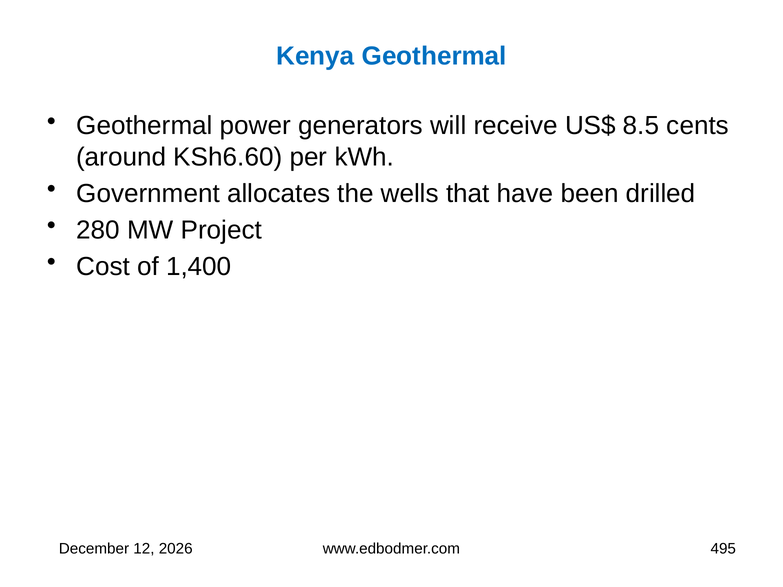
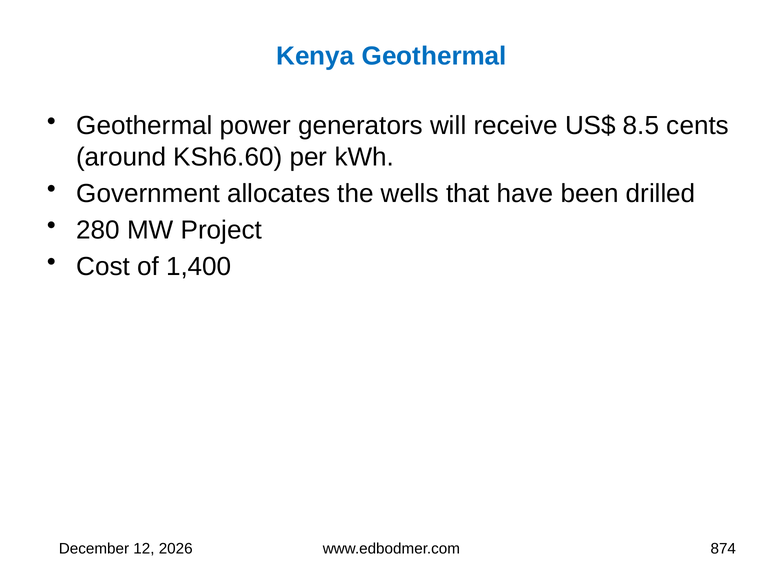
495: 495 -> 874 (723, 549)
